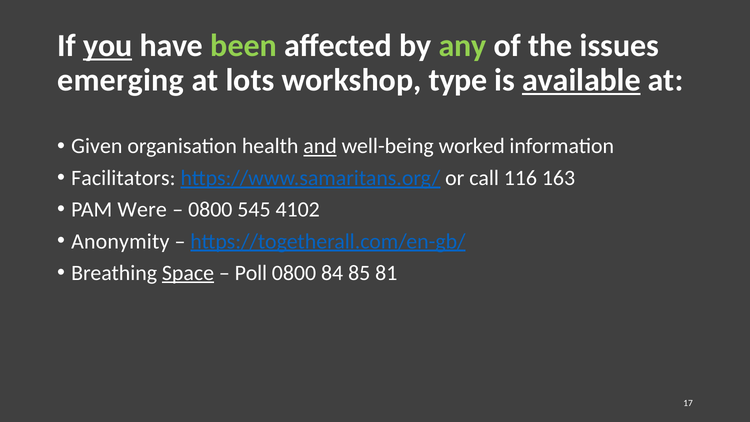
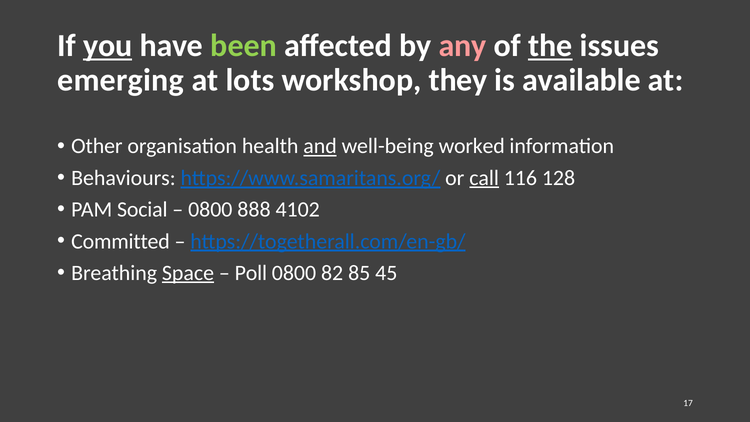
any colour: light green -> pink (463, 46)
the underline: none -> present (550, 46)
type: type -> they (458, 80)
available underline: present -> none (581, 80)
Given: Given -> Other (97, 146)
Facilitators: Facilitators -> Behaviours (123, 178)
call underline: none -> present (484, 178)
163: 163 -> 128 (559, 178)
Were: Were -> Social (142, 209)
545: 545 -> 888 (254, 209)
Anonymity: Anonymity -> Committed (121, 241)
84: 84 -> 82 (332, 273)
81: 81 -> 45 (386, 273)
